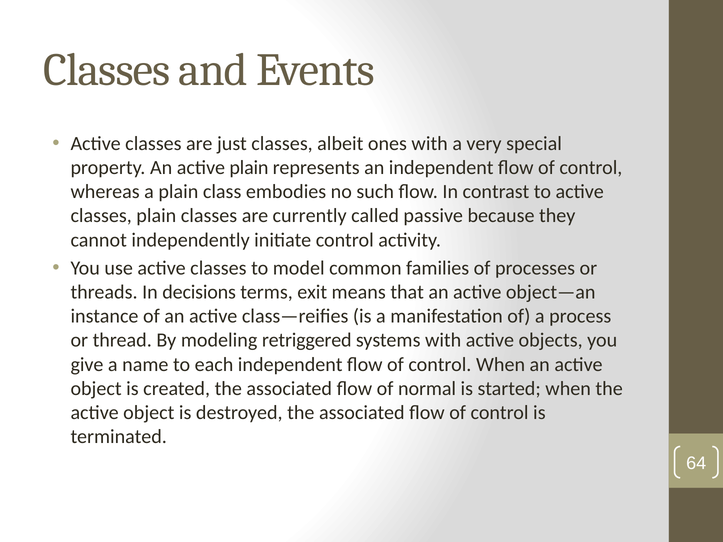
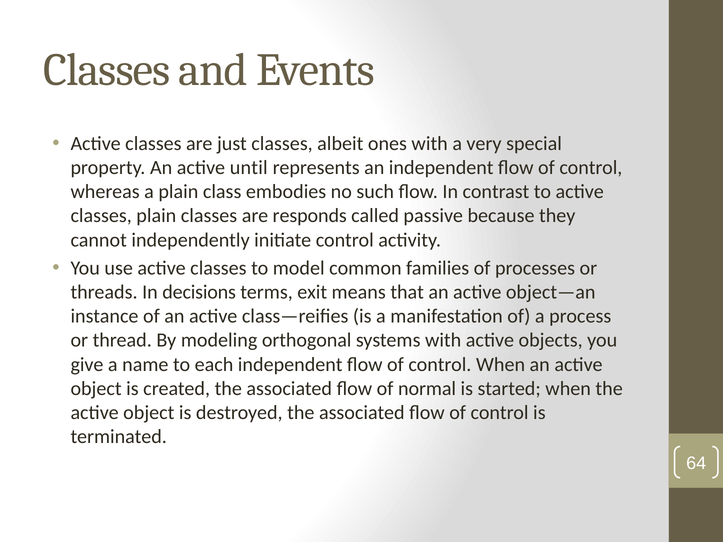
active plain: plain -> until (249, 168)
currently: currently -> responds (310, 216)
retriggered: retriggered -> orthogonal (307, 340)
